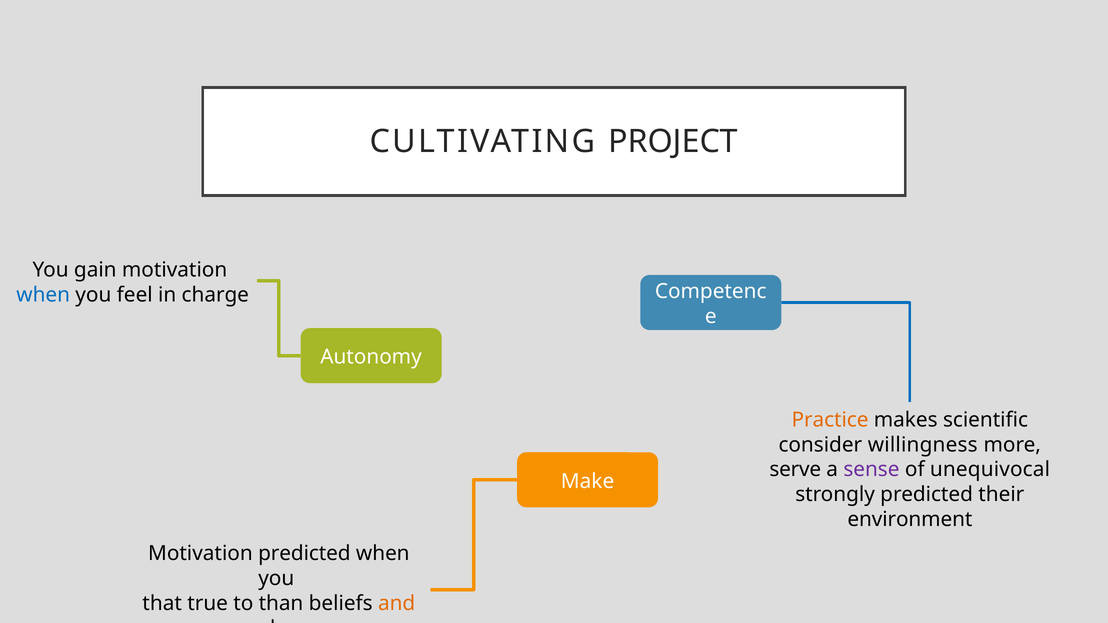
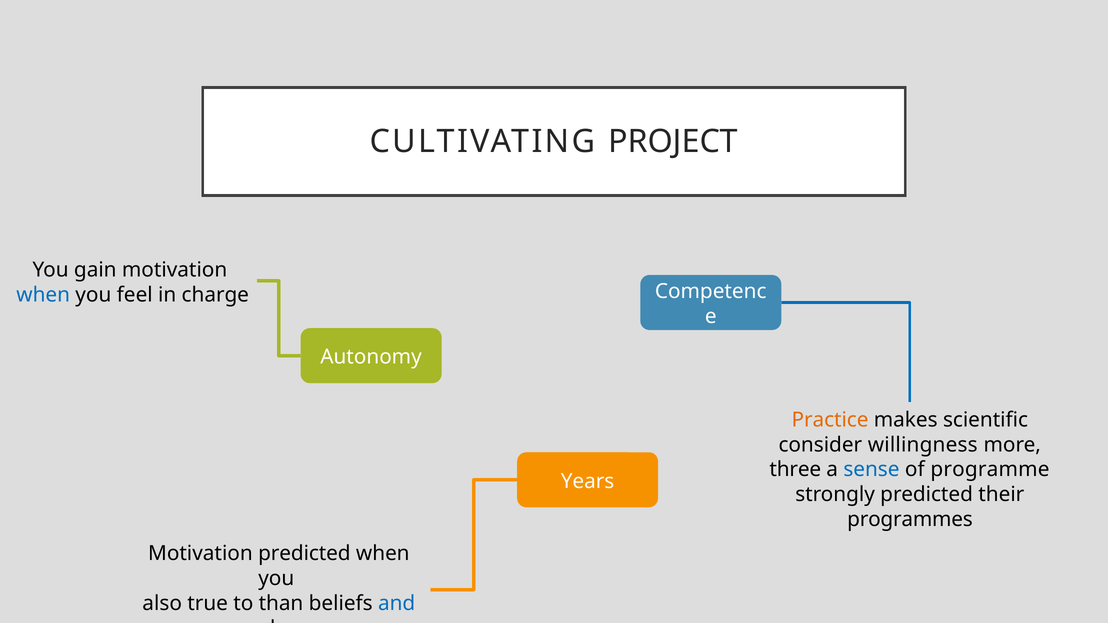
serve: serve -> three (795, 470)
sense colour: purple -> blue (871, 470)
unequivocal: unequivocal -> programme (990, 470)
Make: Make -> Years (588, 481)
environment: environment -> programmes (910, 520)
that: that -> also (162, 604)
and colour: orange -> blue (397, 604)
